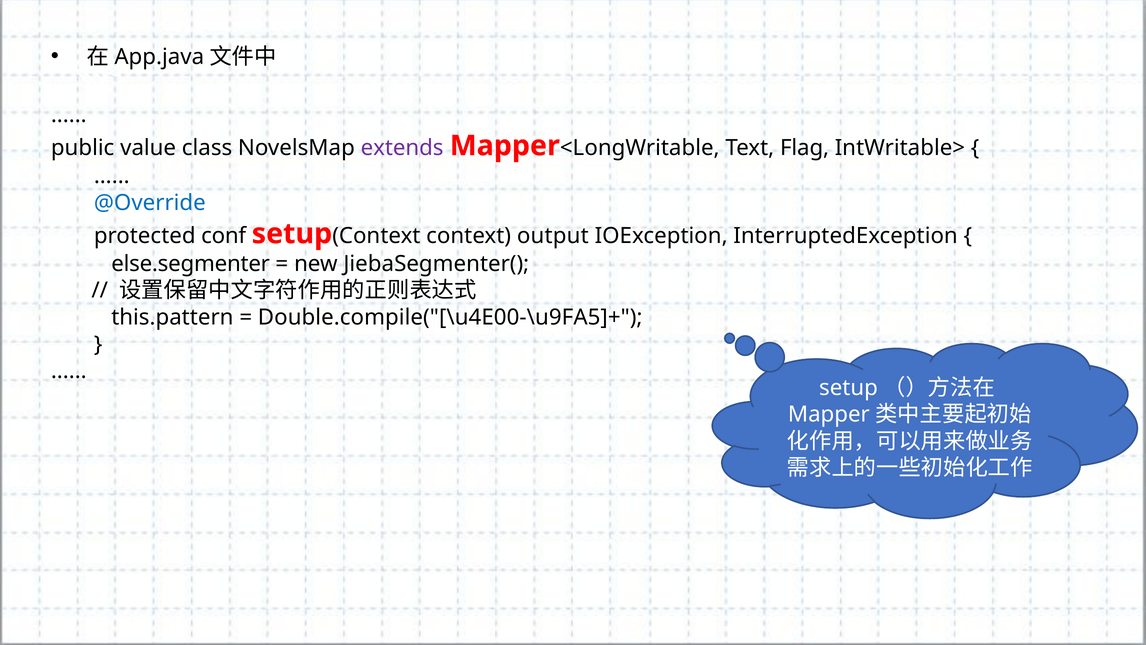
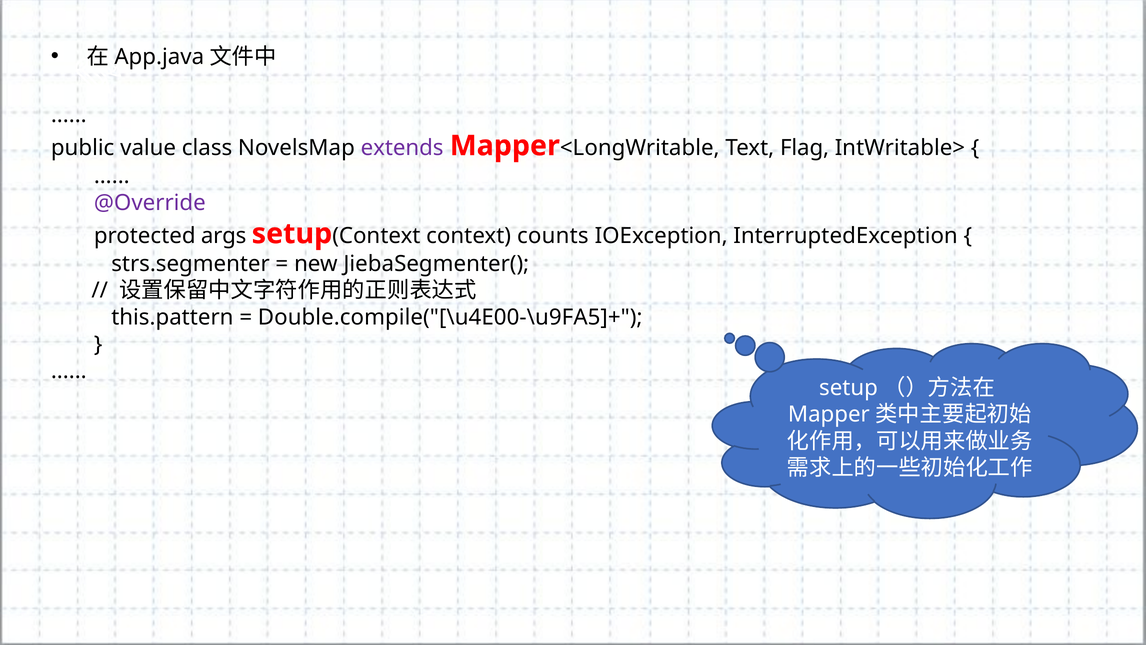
@Override colour: blue -> purple (150, 203)
conf: conf -> args (224, 236)
output: output -> counts (553, 236)
else.segmenter: else.segmenter -> strs.segmenter (191, 264)
